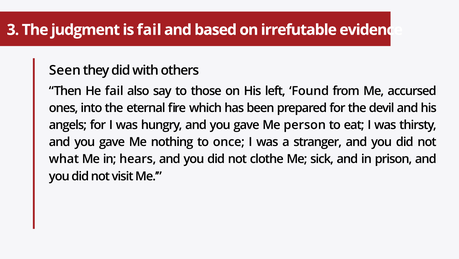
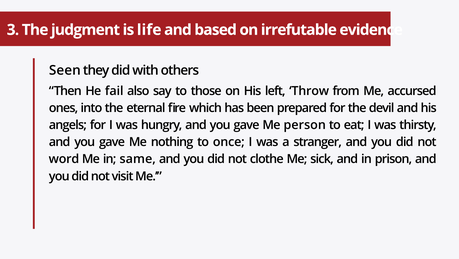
is fail: fail -> life (149, 30)
Found: Found -> Throw (309, 91)
what: what -> word (64, 159)
hears: hears -> same (138, 159)
